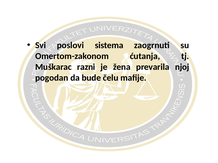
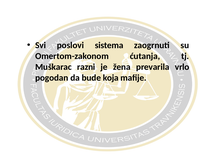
njoj: njoj -> vrlo (182, 67)
čelu: čelu -> koja (111, 78)
